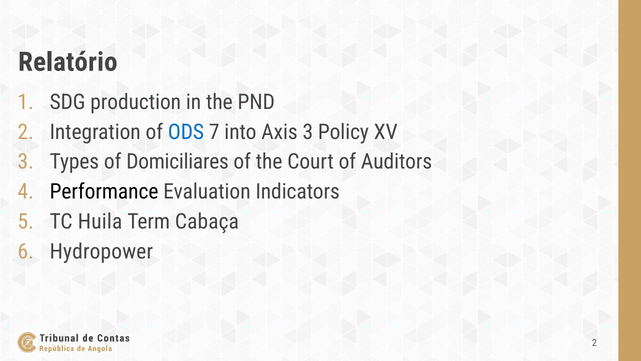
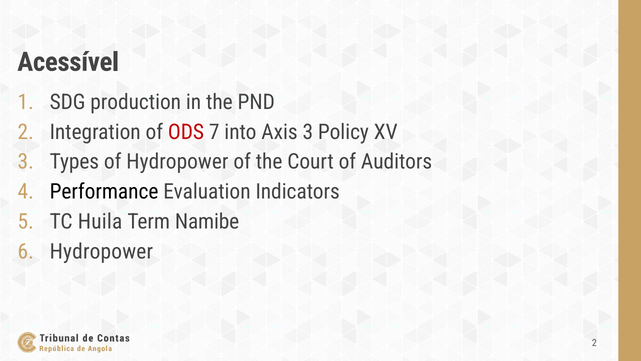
Relatório: Relatório -> Acessível (68, 62)
ODS colour: blue -> red (186, 132)
of Domiciliares: Domiciliares -> Hydropower (177, 162)
Cabaça: Cabaça -> Namibe (207, 222)
